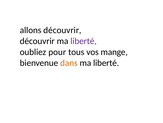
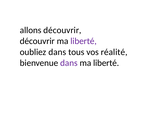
oubliez pour: pour -> dans (57, 52)
mange: mange -> réalité (114, 52)
dans colour: orange -> purple (69, 63)
